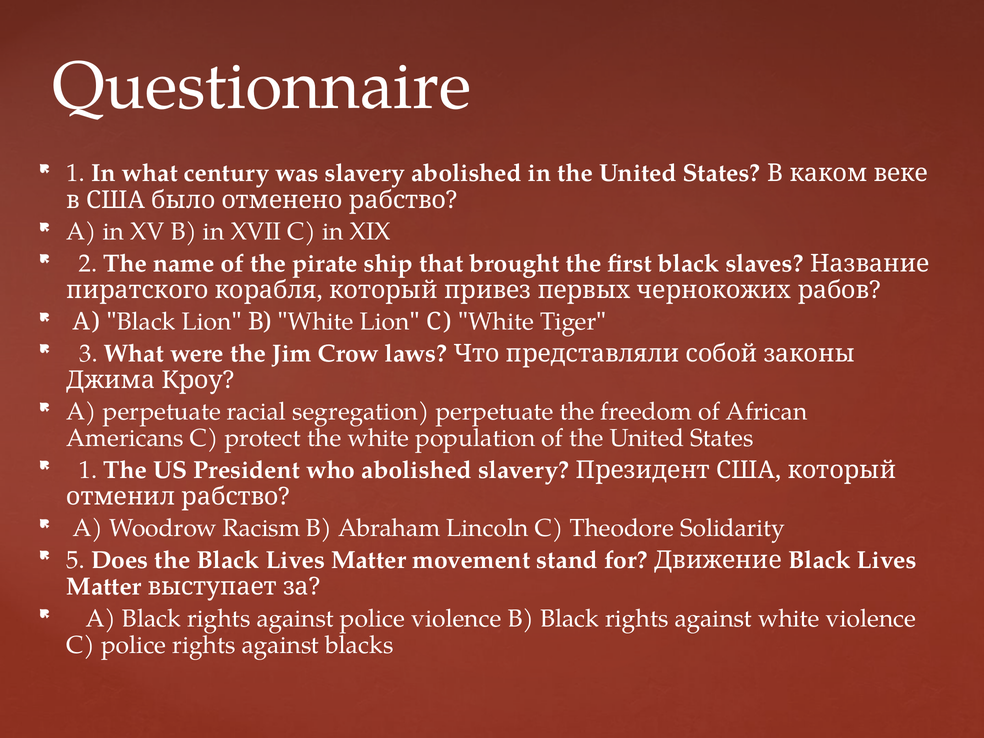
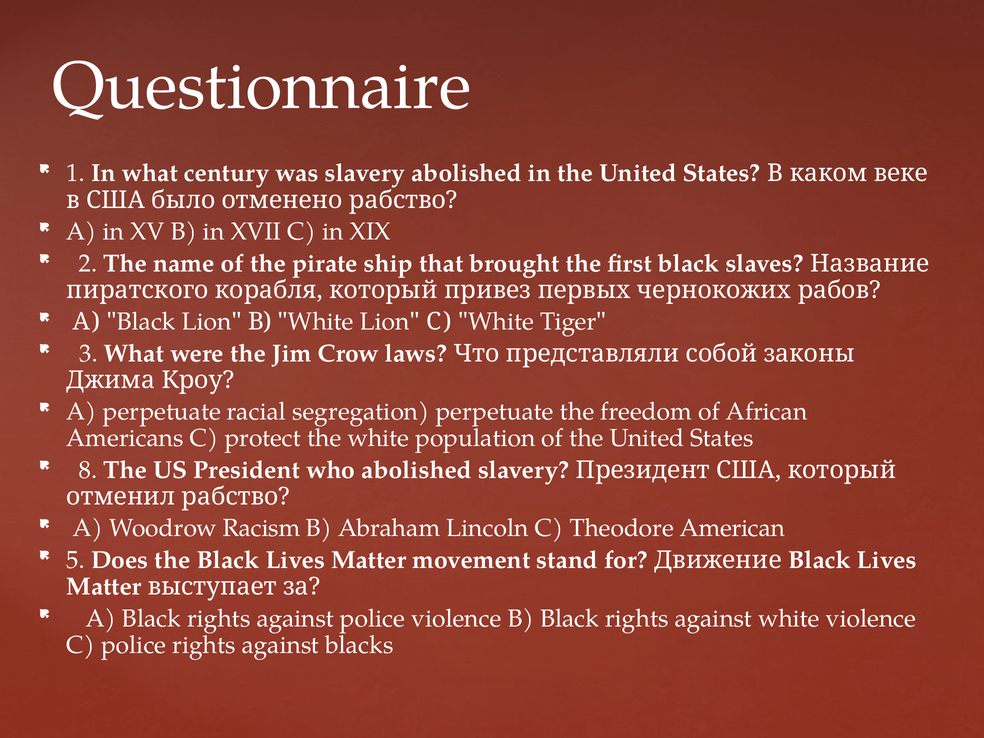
1: 1 -> 8 (88, 470)
Solidarity: Solidarity -> American (732, 528)
